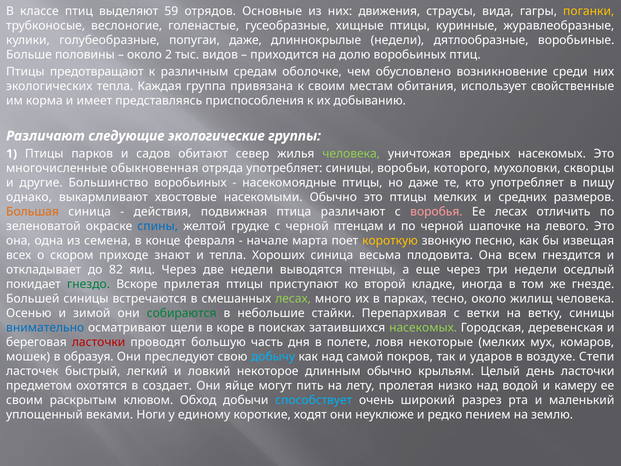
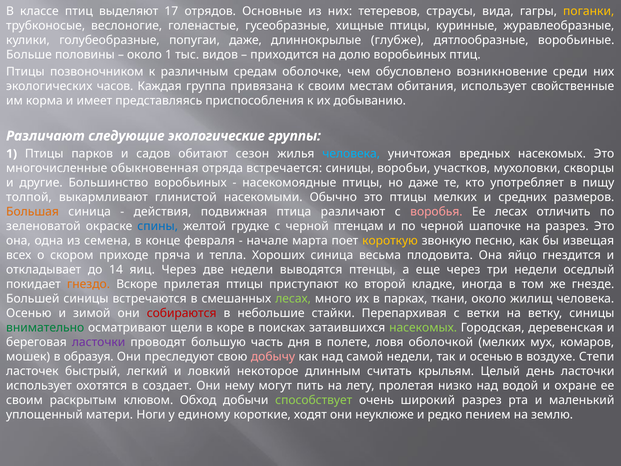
59: 59 -> 17 (171, 11)
движения: движения -> тетеревов (389, 11)
длиннокрылые недели: недели -> глубже (397, 40)
около 2: 2 -> 1 (168, 55)
предотвращают: предотвращают -> позвоночником (97, 72)
экологических тепла: тепла -> часов (115, 86)
север: север -> сезон (252, 154)
человека colour: light green -> light blue (351, 154)
отряда употребляет: употребляет -> встречается (284, 168)
которого: которого -> участков (462, 168)
однако: однако -> толпой (29, 197)
хвостовые: хвостовые -> глинистой (186, 197)
на левого: левого -> разрез (567, 226)
знают: знают -> пряча (172, 255)
всем: всем -> яйцо (522, 255)
82: 82 -> 14 (116, 270)
гнездо colour: green -> orange (88, 284)
тесно: тесно -> ткани (449, 299)
собираются colour: green -> red (182, 313)
внимательно colour: blue -> green (45, 328)
ласточки colour: red -> purple (99, 342)
некоторые: некоторые -> оболочкой (441, 342)
добычу colour: light blue -> pink (273, 357)
самой покров: покров -> недели (410, 357)
и ударов: ударов -> осенью (491, 357)
длинным обычно: обычно -> считать (389, 371)
предметом: предметом -> использует (39, 386)
яйце: яйце -> нему (240, 386)
камеру: камеру -> охране (575, 386)
способствует colour: light blue -> light green (314, 400)
веками: веками -> матери (110, 415)
